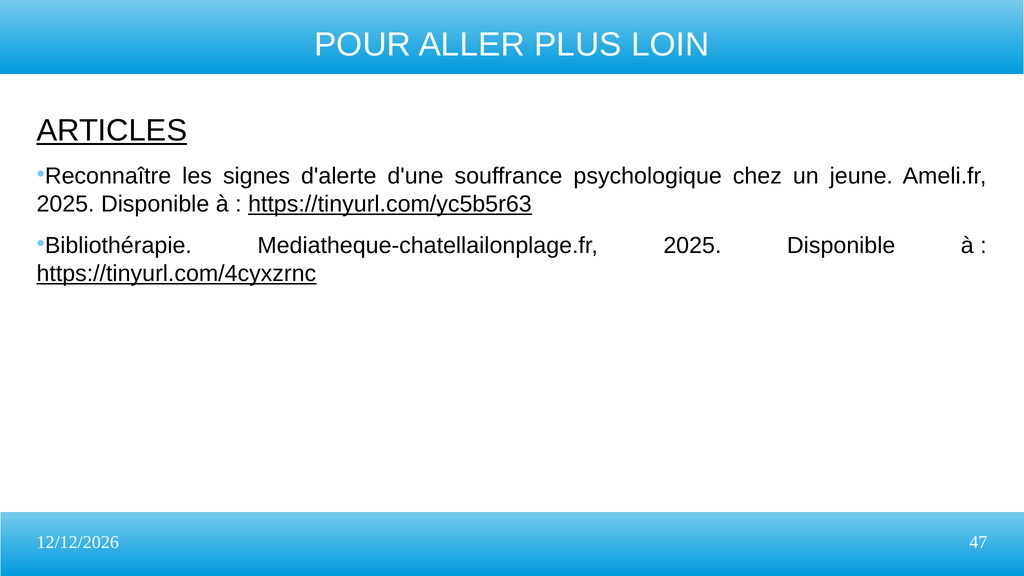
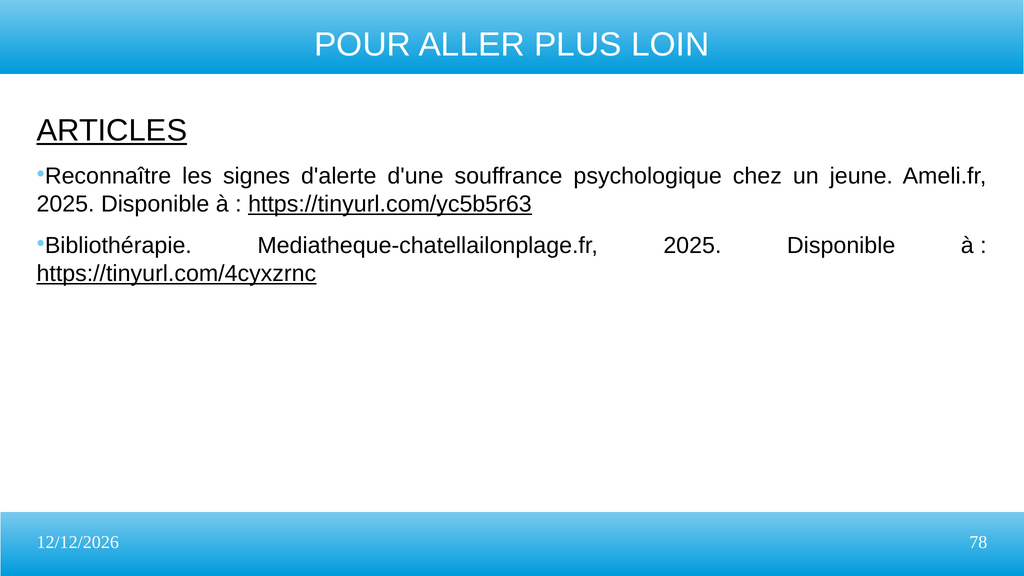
47: 47 -> 78 (978, 542)
